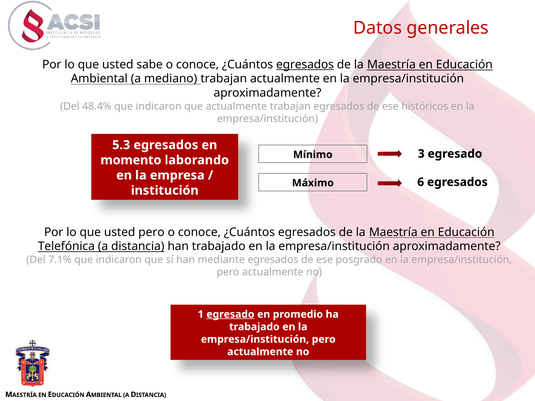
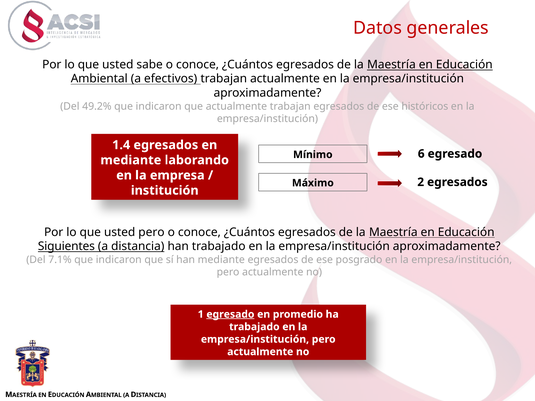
egresados underline: present -> none (305, 65)
mediano: mediano -> efectivos (171, 79)
48.4%: 48.4% -> 49.2% (97, 106)
5.3: 5.3 -> 1.4 (121, 145)
3: 3 -> 6 (421, 154)
momento: momento -> mediante (131, 160)
6: 6 -> 2 (421, 182)
Telefónica: Telefónica -> Siguientes (66, 247)
